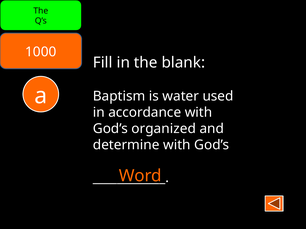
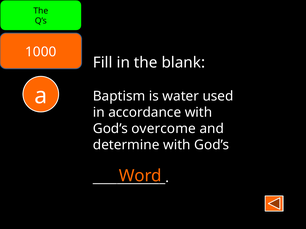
organized: organized -> overcome (164, 129)
